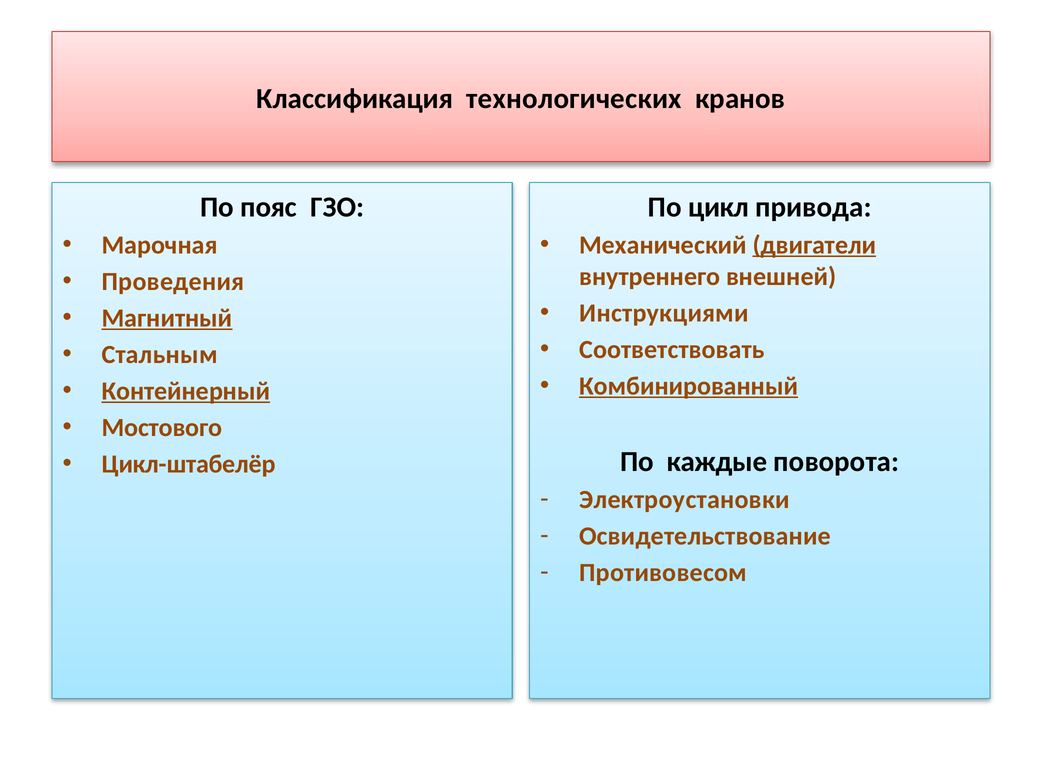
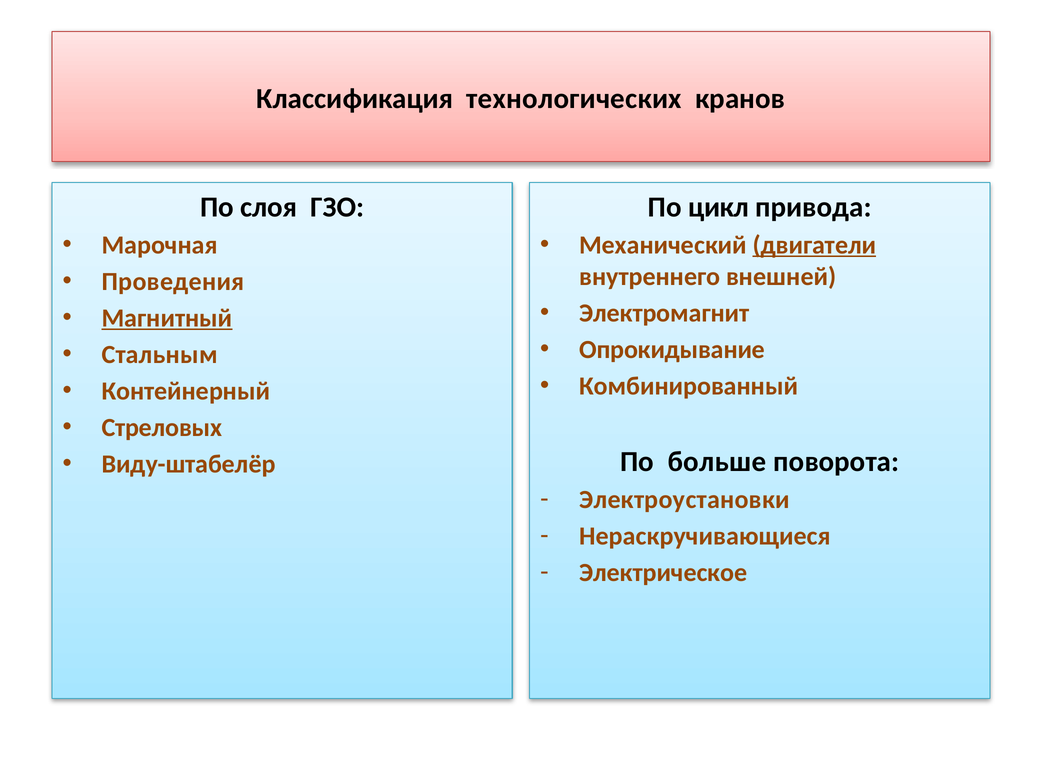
пояс: пояс -> слоя (269, 207)
Инструкциями: Инструкциями -> Электромагнит (664, 313)
Соответствовать: Соответствовать -> Опрокидывание (672, 349)
Комбинированный underline: present -> none (689, 386)
Контейнерный underline: present -> none (186, 391)
Мостового: Мостового -> Стреловых (162, 427)
каждые: каждые -> больше (717, 461)
Цикл-штабелёр: Цикл-штабелёр -> Виду-штабелёр (189, 464)
Освидетельствование: Освидетельствование -> Нераскручивающиеся (705, 536)
Противовесом: Противовесом -> Электрическое (663, 572)
